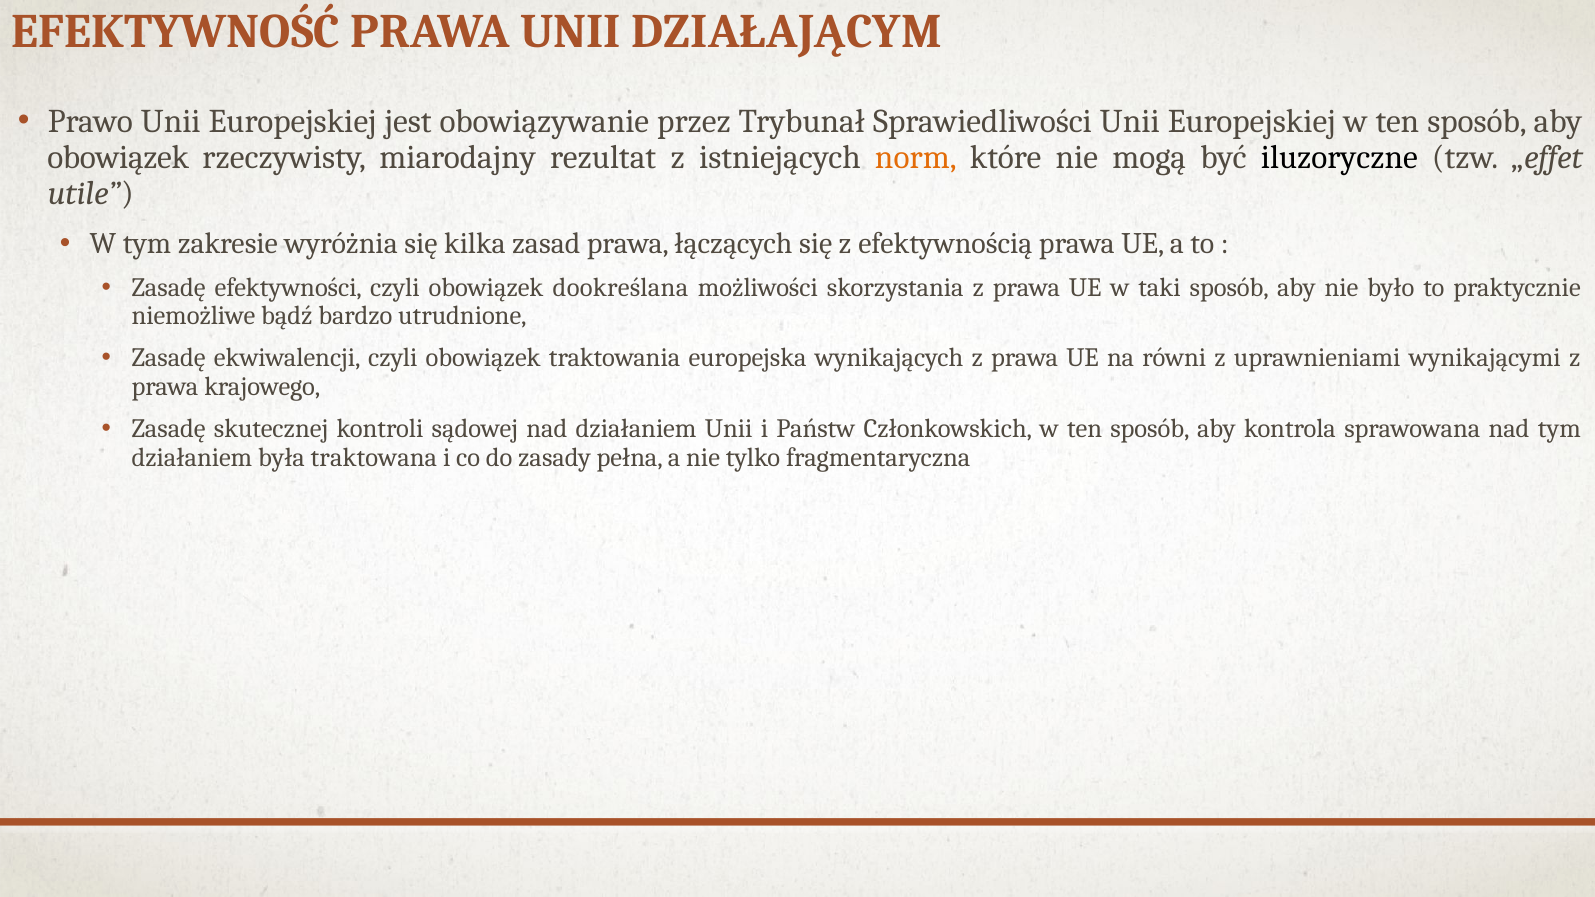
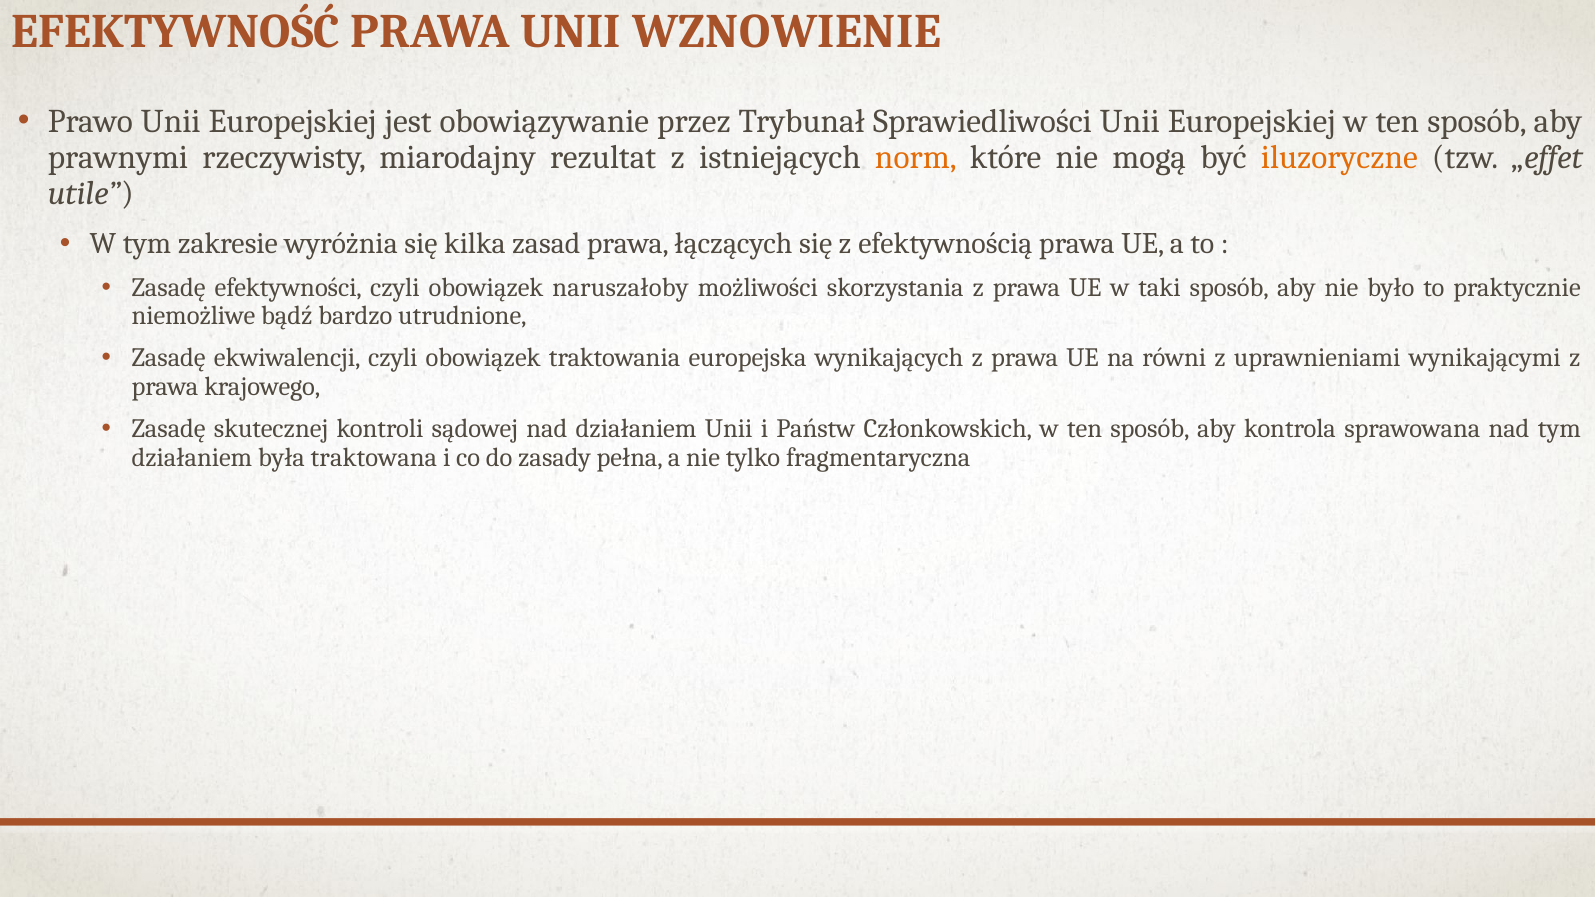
DZIAŁAJĄCYM: DZIAŁAJĄCYM -> WZNOWIENIE (787, 32)
obowiązek: obowiązek -> prawnymi (118, 157)
iluzoryczne colour: black -> orange (1339, 157)
dookreślana: dookreślana -> naruszałoby (620, 288)
